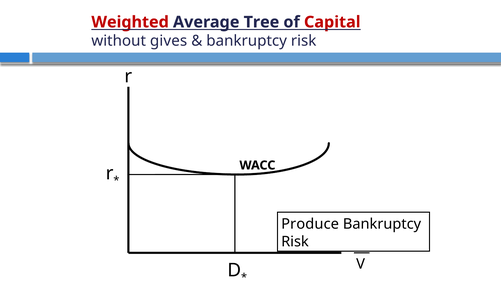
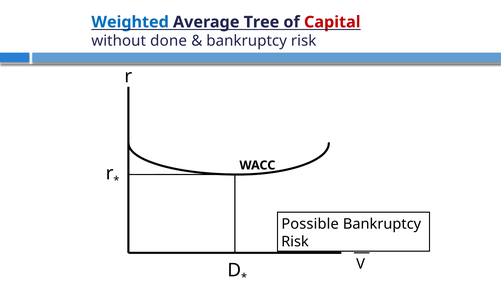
Weighted colour: red -> blue (130, 22)
gives: gives -> done (169, 41)
Produce: Produce -> Possible (310, 224)
